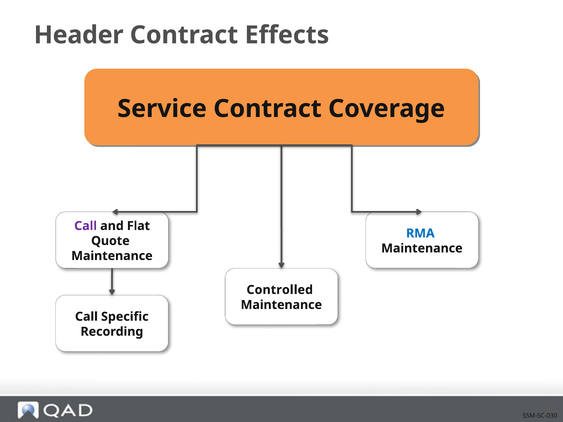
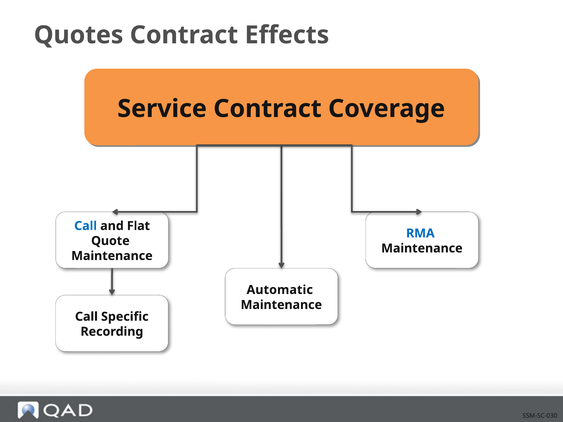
Header: Header -> Quotes (79, 35)
Call colour: purple -> blue (86, 226)
Controlled: Controlled -> Automatic (280, 290)
